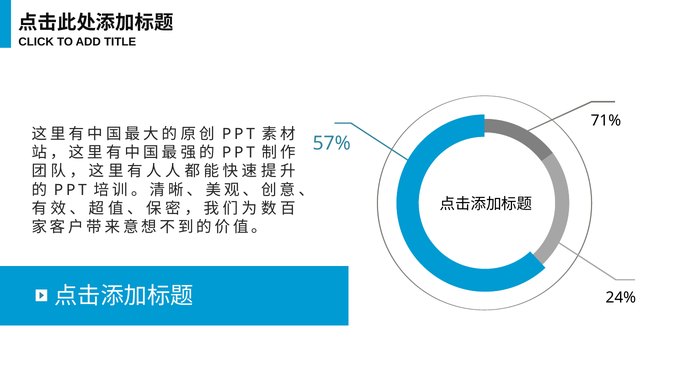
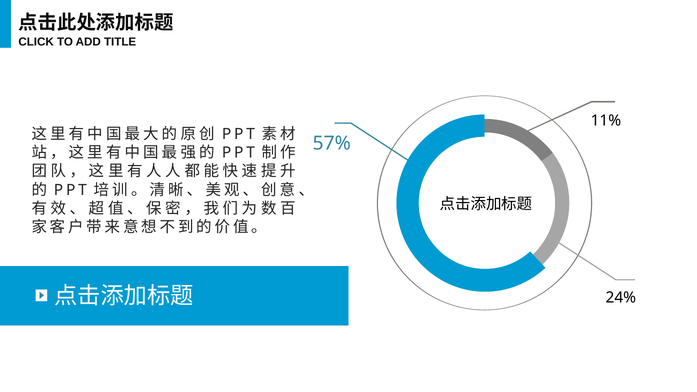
71%: 71% -> 11% (606, 120)
